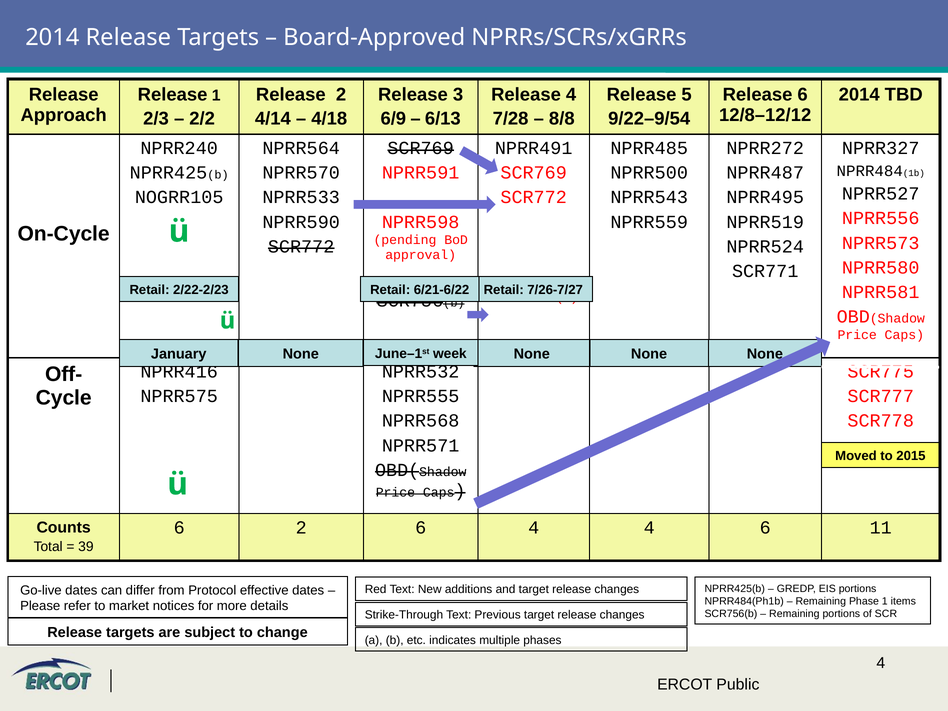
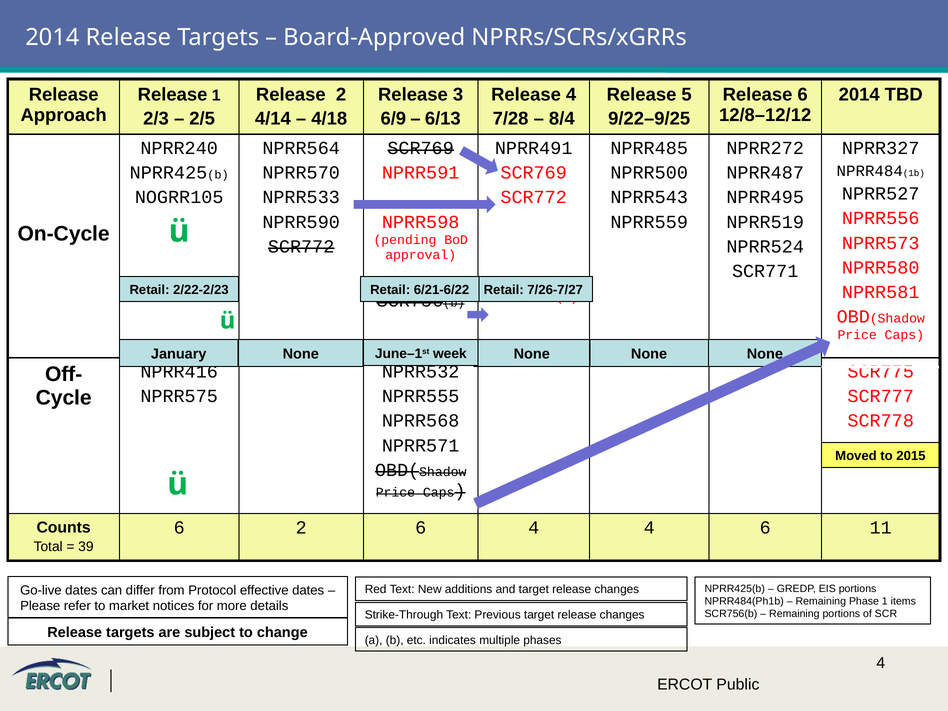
2/2: 2/2 -> 2/5 (202, 119)
8/8: 8/8 -> 8/4 (562, 119)
9/22–9/54: 9/22–9/54 -> 9/22–9/25 (649, 119)
